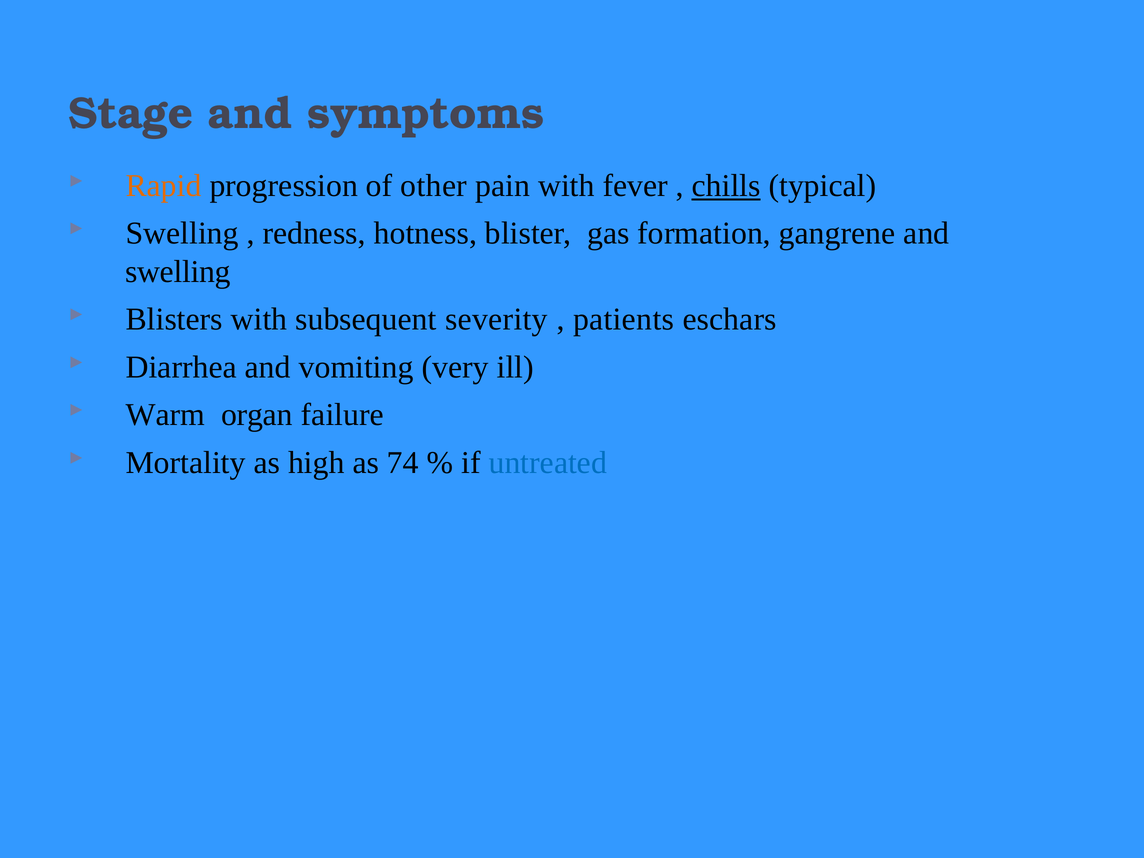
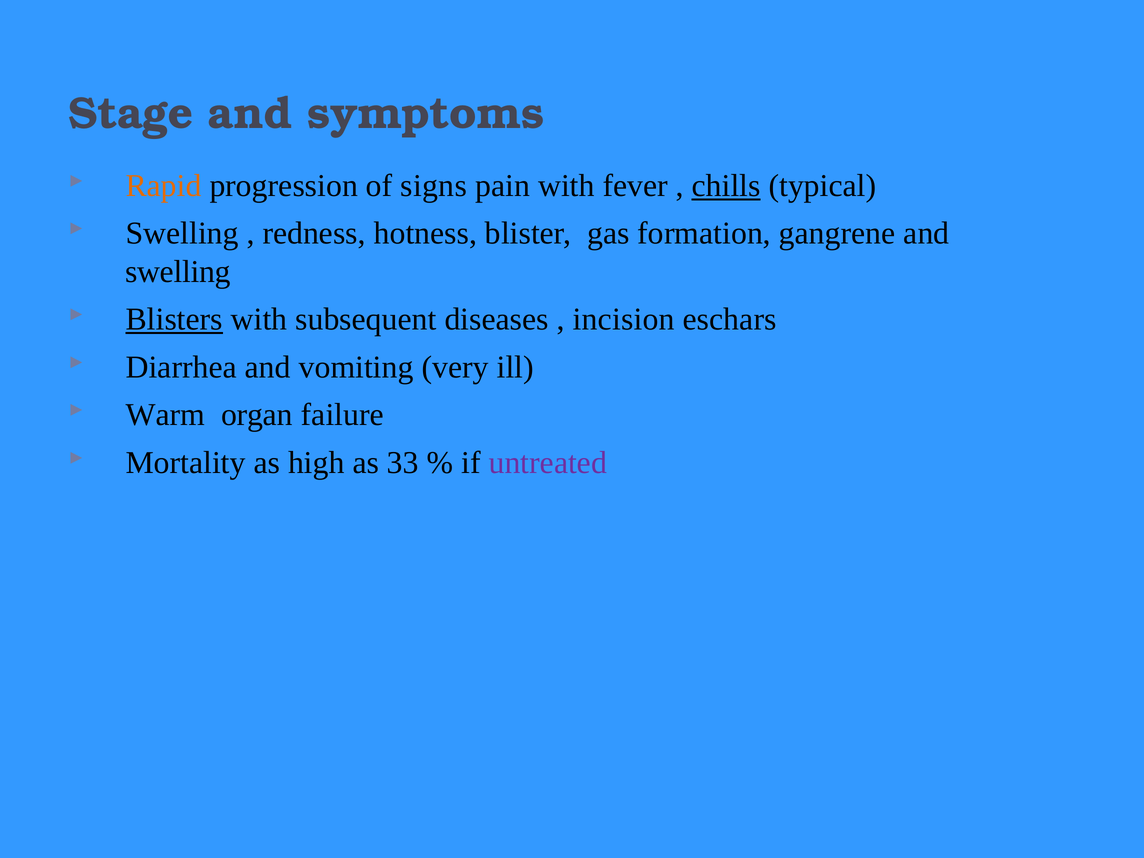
other: other -> signs (434, 186)
Blisters underline: none -> present (174, 319)
severity: severity -> diseases (497, 319)
patients: patients -> incision (624, 319)
74: 74 -> 33 (403, 463)
untreated colour: blue -> purple (548, 463)
